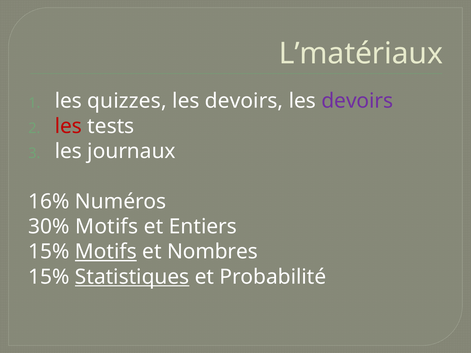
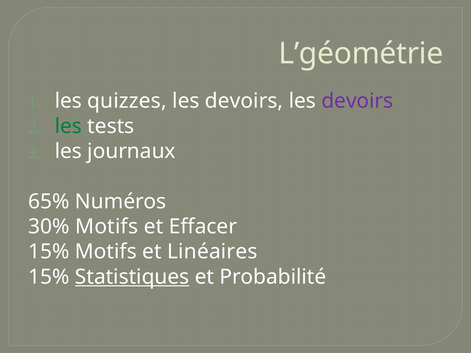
L’matériaux: L’matériaux -> L’géométrie (361, 54)
les colour: red -> green (68, 126)
16%: 16% -> 65% (49, 202)
Entiers: Entiers -> Effacer (203, 227)
Motifs underline: present -> none (106, 252)
Nombres: Nombres -> Linéaires (212, 252)
